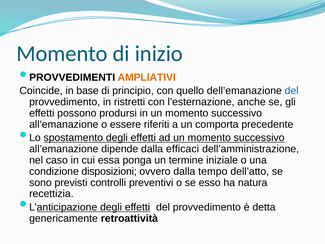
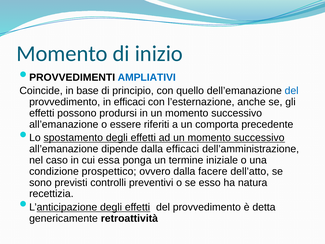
AMPLIATIVI colour: orange -> blue (147, 77)
in ristretti: ristretti -> efficaci (130, 102)
disposizioni: disposizioni -> prospettico (109, 171)
tempo: tempo -> facere (213, 171)
